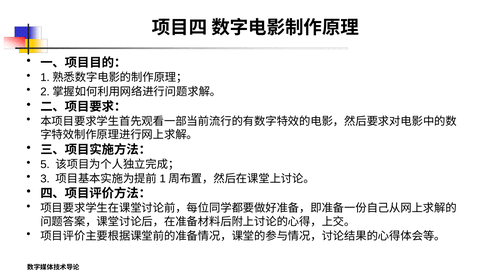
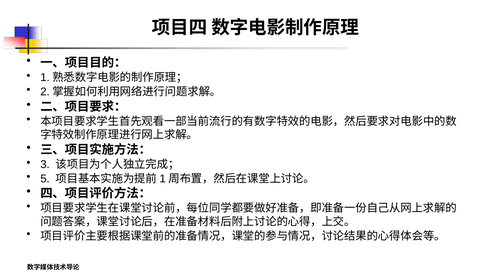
5: 5 -> 3 (45, 164)
3: 3 -> 5 (45, 178)
